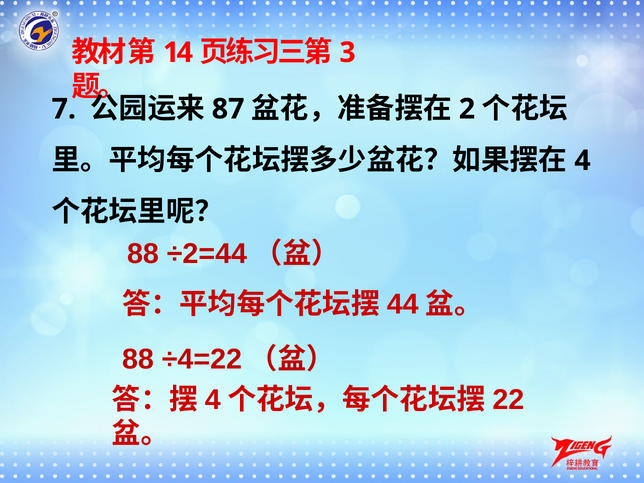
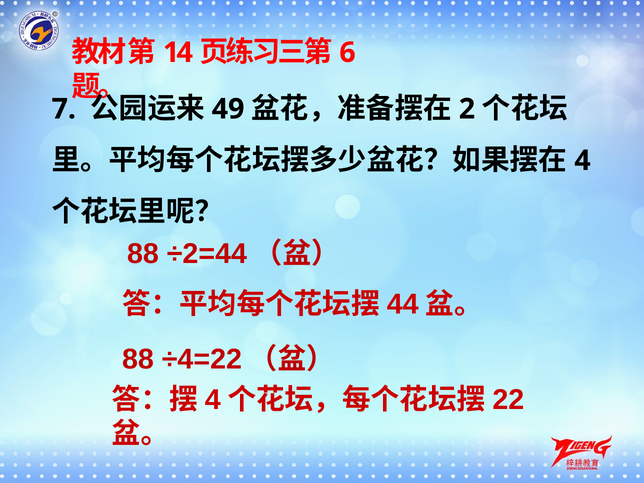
3: 3 -> 6 (348, 53)
87: 87 -> 49 (228, 109)
